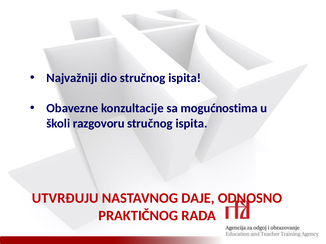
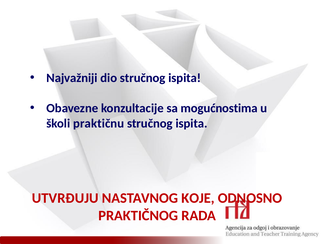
razgovoru: razgovoru -> praktičnu (99, 124)
DAJE: DAJE -> KOJE (198, 199)
